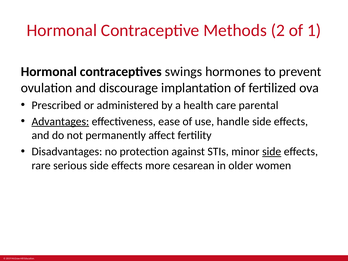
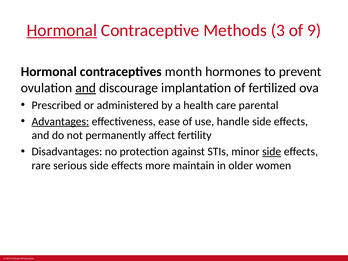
Hormonal underline: none -> present (62, 30)
2: 2 -> 3 (278, 30)
1: 1 -> 9 (314, 30)
swings: swings -> month (184, 72)
and underline: none -> present (86, 88)
cesarean: cesarean -> maintain (194, 166)
